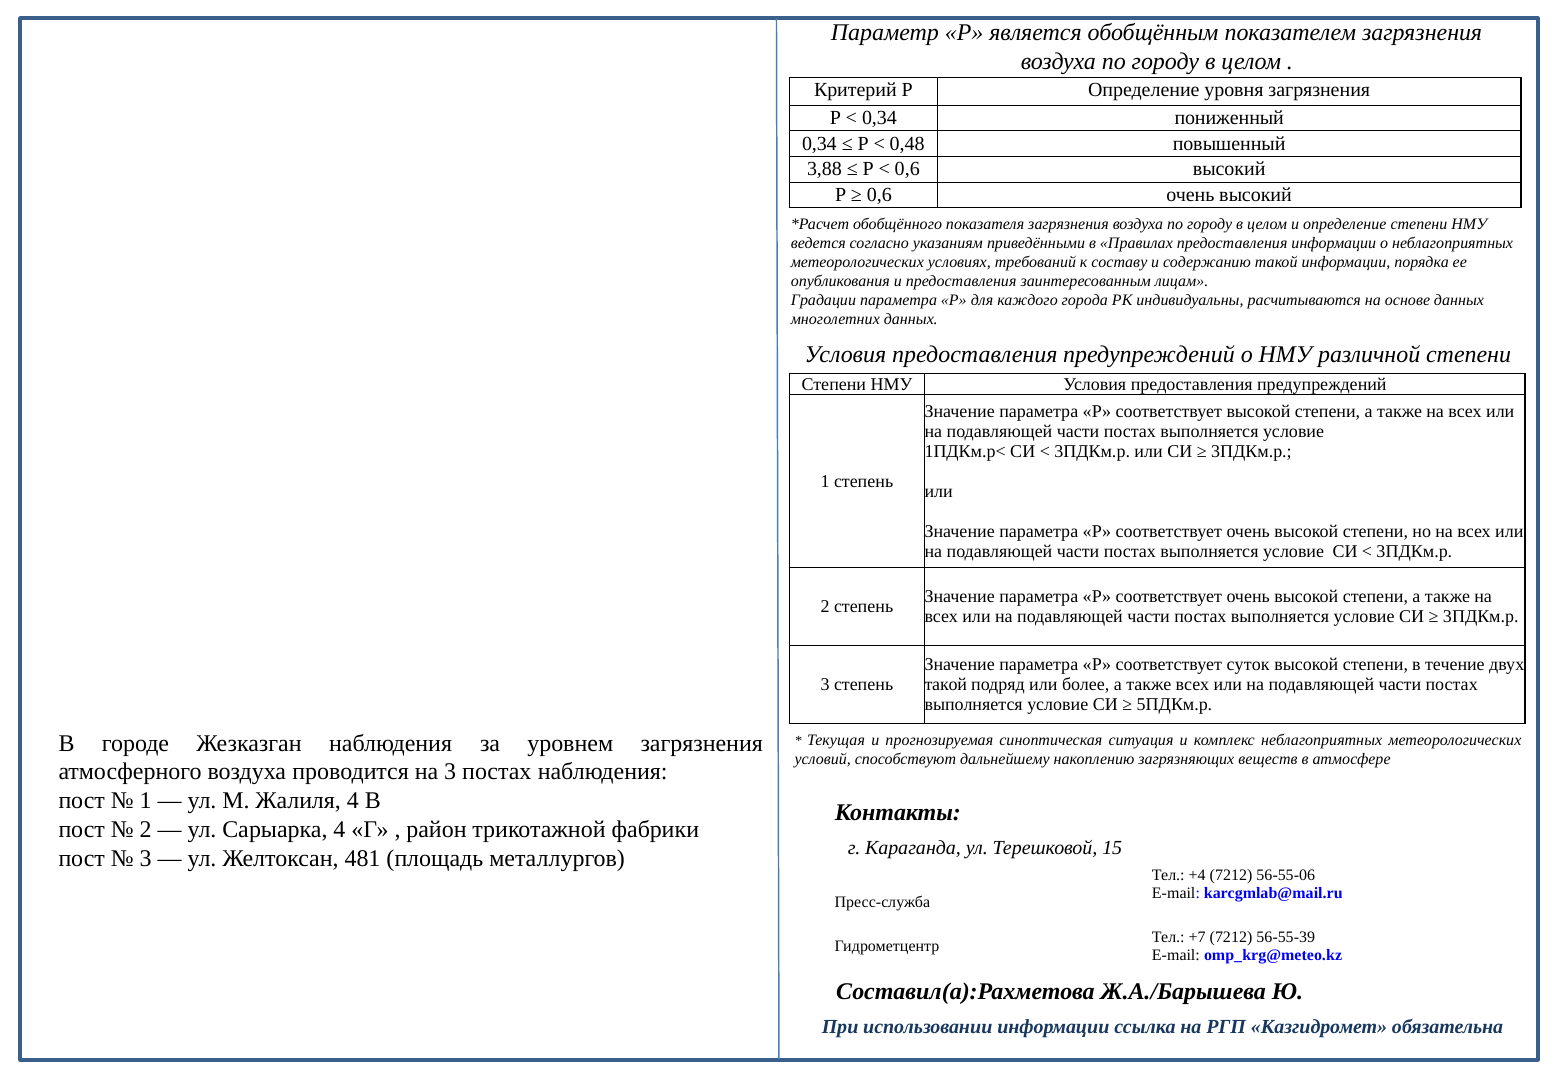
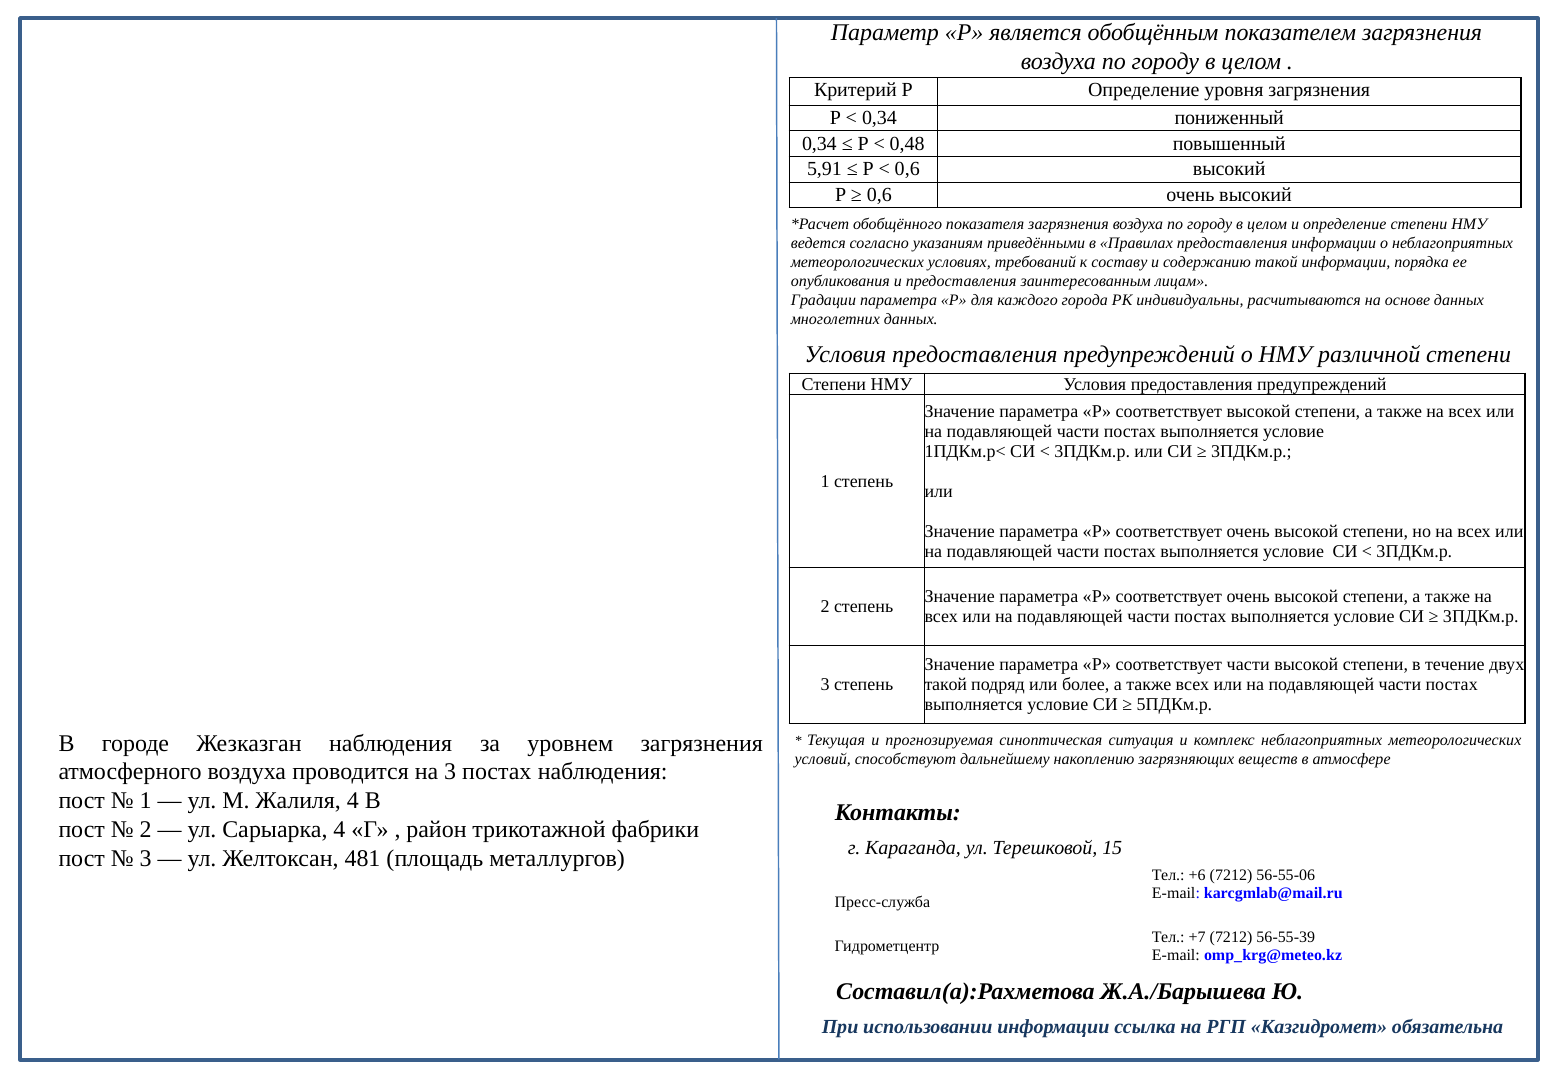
3,88: 3,88 -> 5,91 (824, 169)
соответствует суток: суток -> части (1248, 665)
+4: +4 -> +6 (1197, 876)
